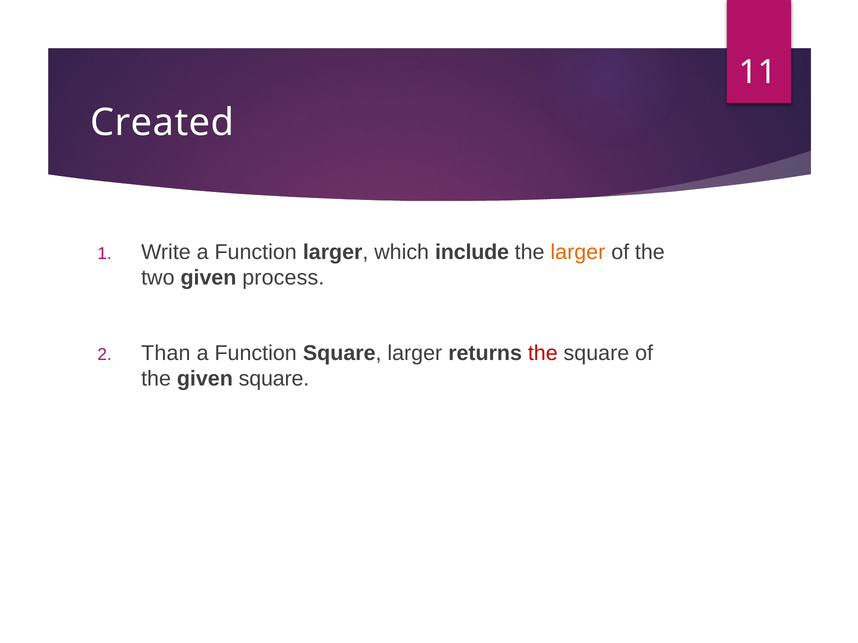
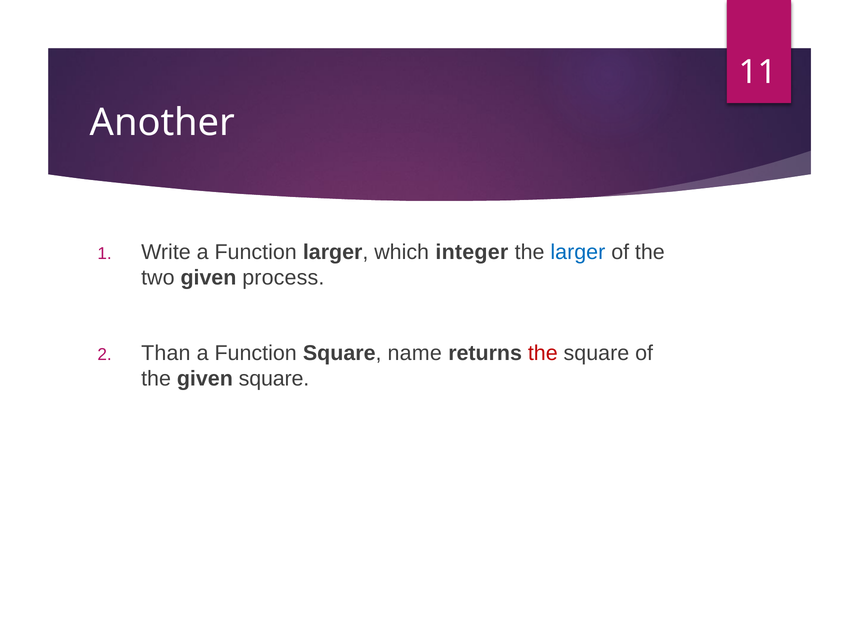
Created: Created -> Another (162, 123)
include: include -> integer (472, 252)
larger colour: orange -> blue (578, 252)
Square larger: larger -> name (415, 353)
